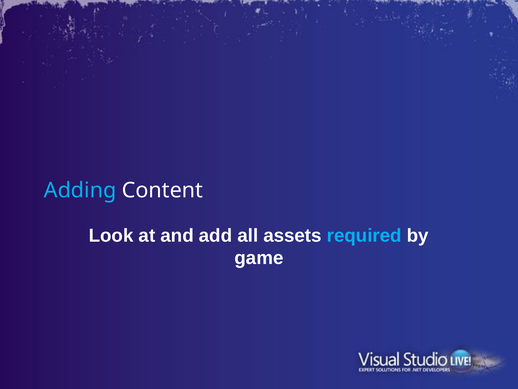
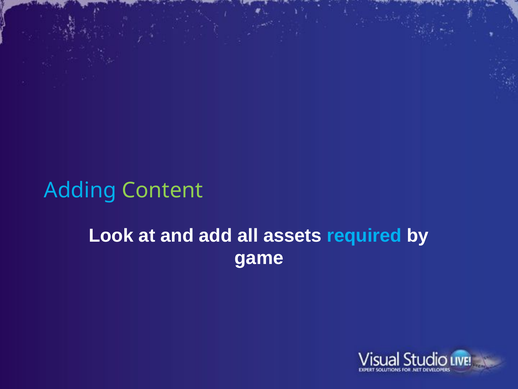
Content colour: white -> light green (163, 190)
